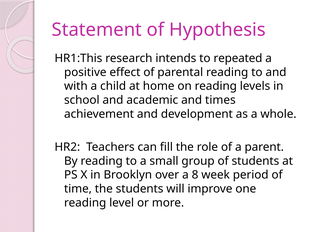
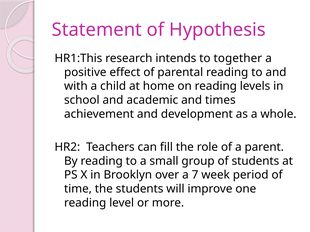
repeated: repeated -> together (238, 58)
8: 8 -> 7 (195, 175)
